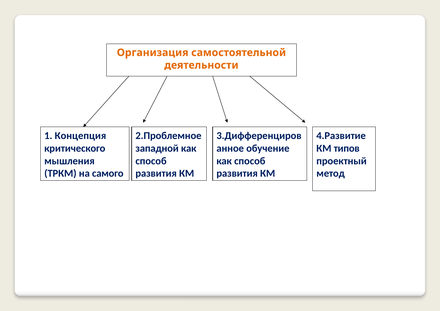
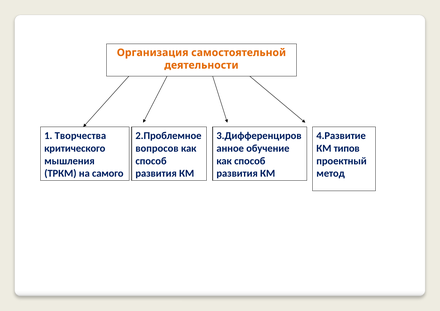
Концепция: Концепция -> Творчества (80, 136)
западной: западной -> вопросов (157, 148)
